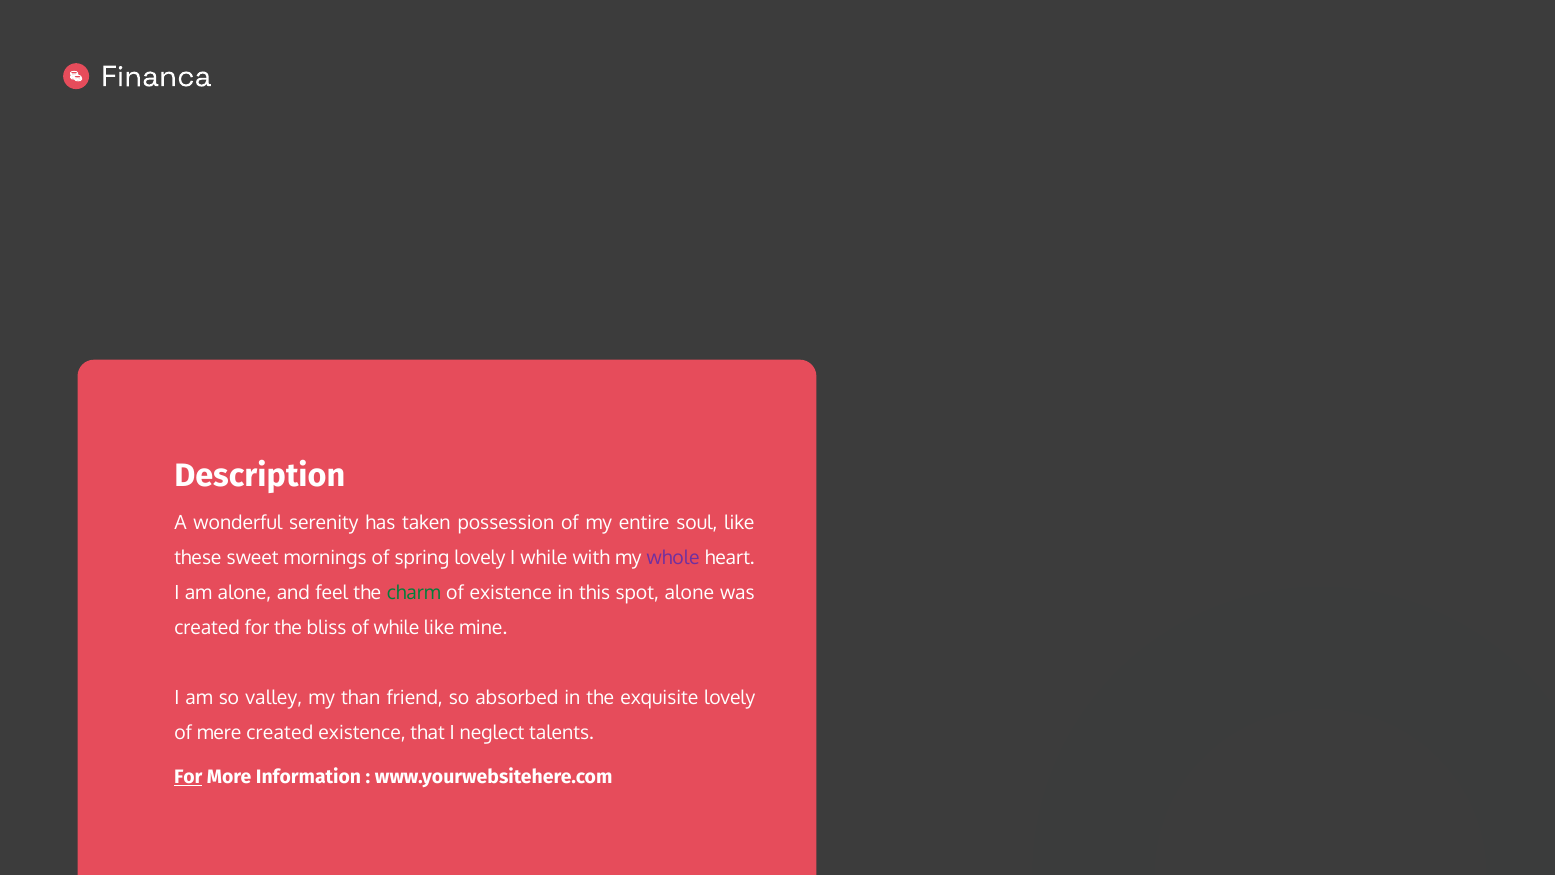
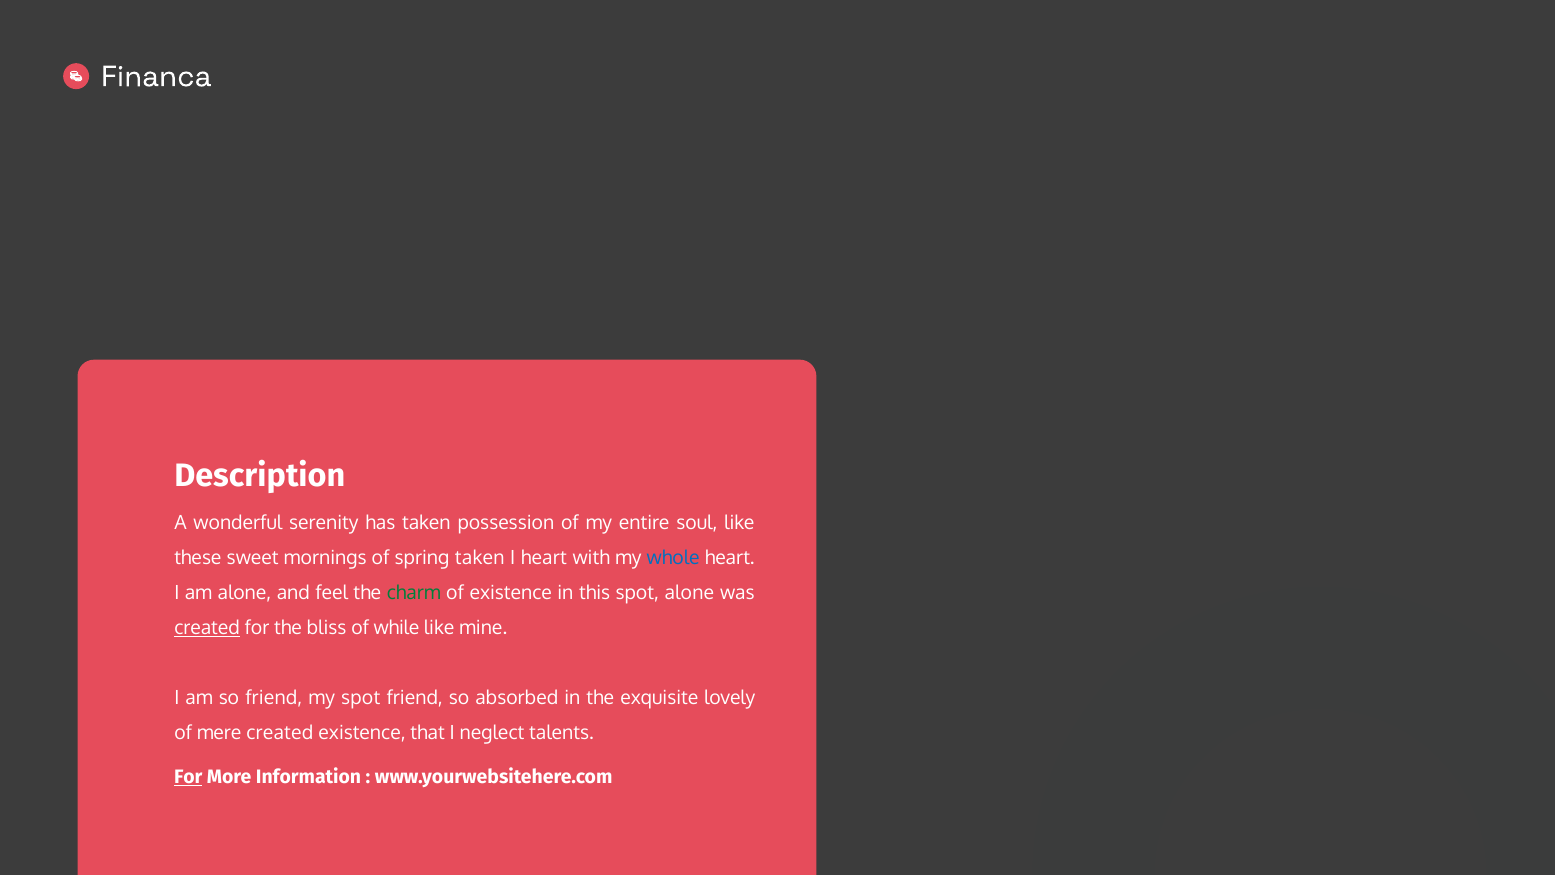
spring lovely: lovely -> taken (480, 558)
I while: while -> heart (544, 558)
whole colour: purple -> blue (673, 558)
created underline: none -> present (207, 628)
so valley: valley -> friend (274, 698)
my than: than -> spot (361, 698)
